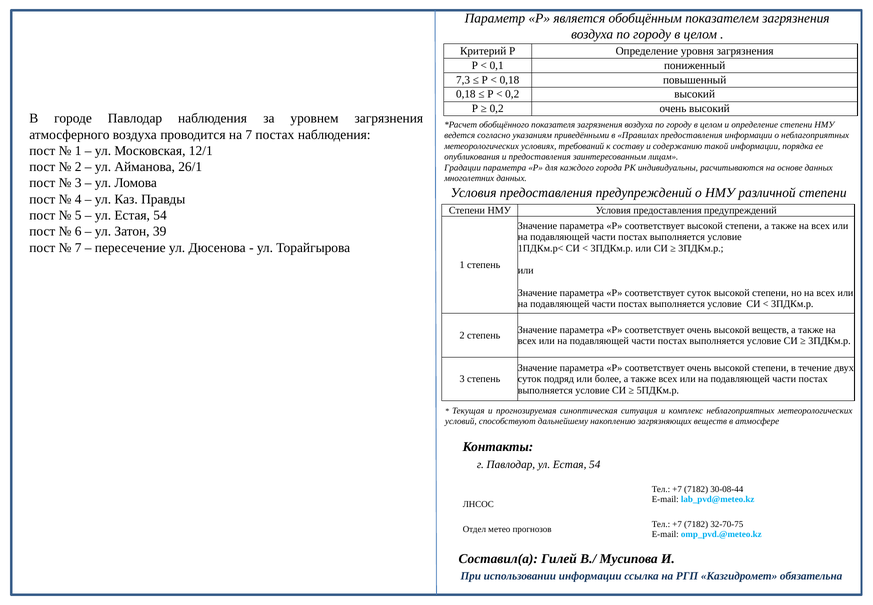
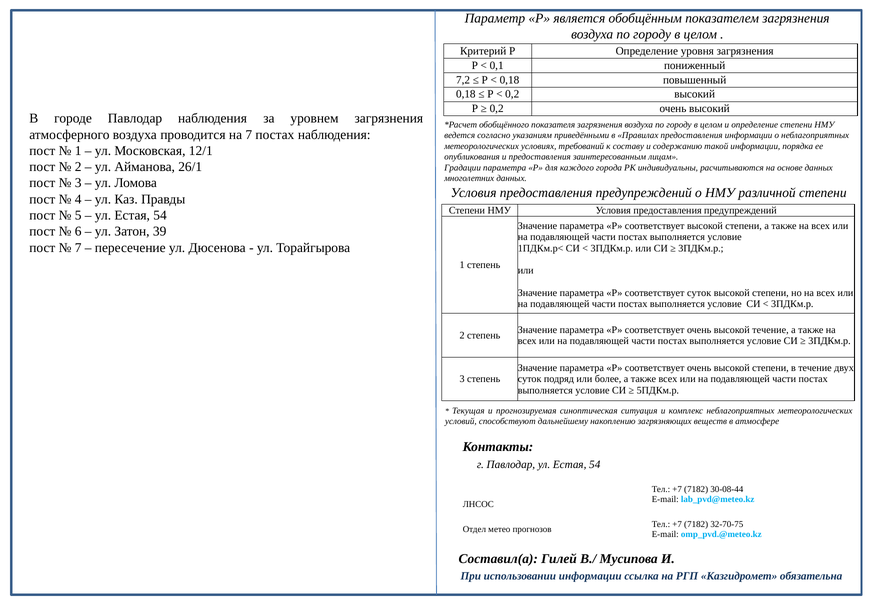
7,3: 7,3 -> 7,2 (463, 80)
высокой веществ: веществ -> течение (770, 329)
